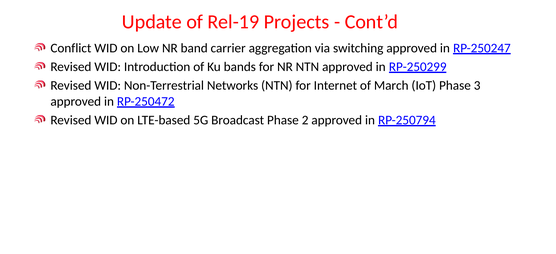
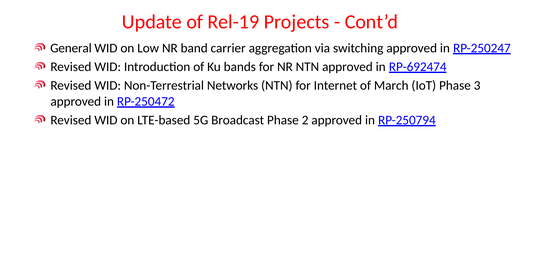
Conflict: Conflict -> General (71, 48)
RP-250299: RP-250299 -> RP-692474 (418, 67)
